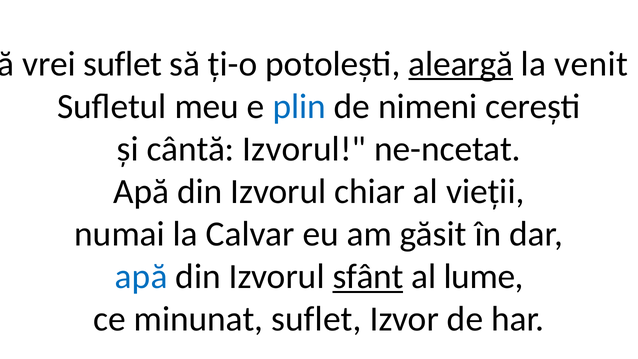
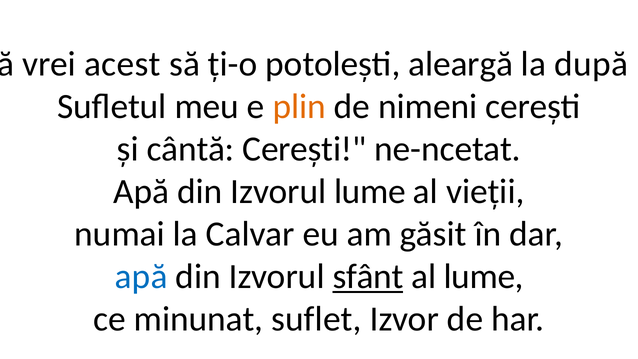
vrei suflet: suflet -> acest (122, 64)
aleargă underline: present -> none (461, 64)
venit: venit -> după (591, 64)
plin colour: blue -> orange (299, 106)
cântă Izvorul: Izvorul -> Cerești (304, 149)
Izvorul chiar: chiar -> lume (370, 191)
